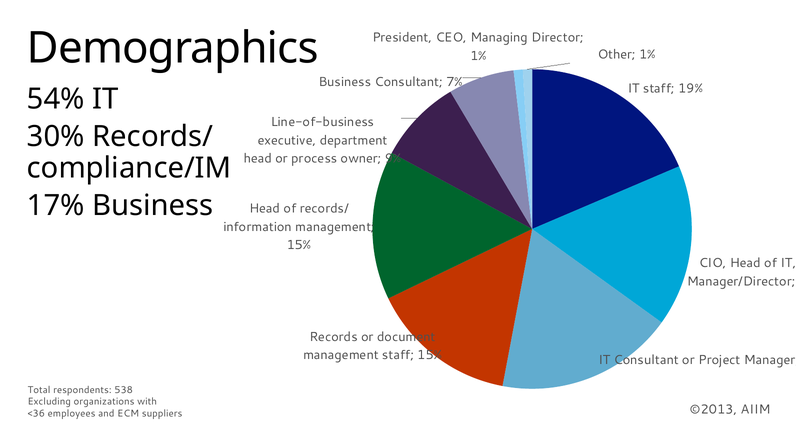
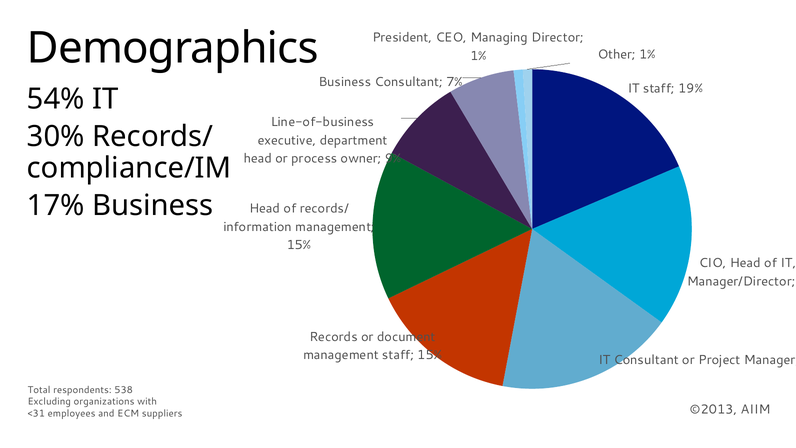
<36: <36 -> <31 (36, 413)
